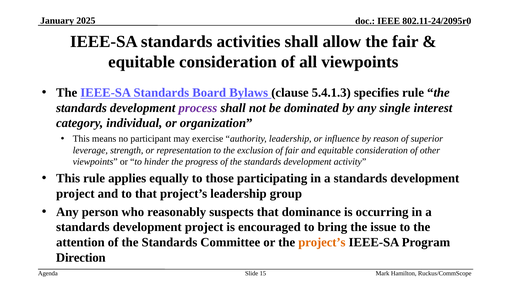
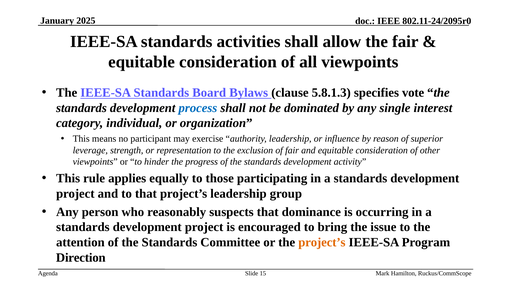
5.4.1.3: 5.4.1.3 -> 5.8.1.3 (331, 93)
specifies rule: rule -> vote (413, 93)
process colour: purple -> blue (198, 108)
